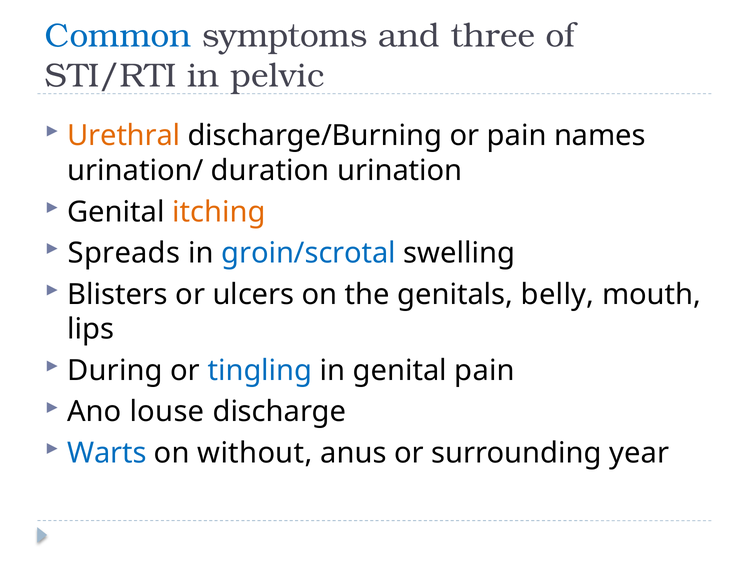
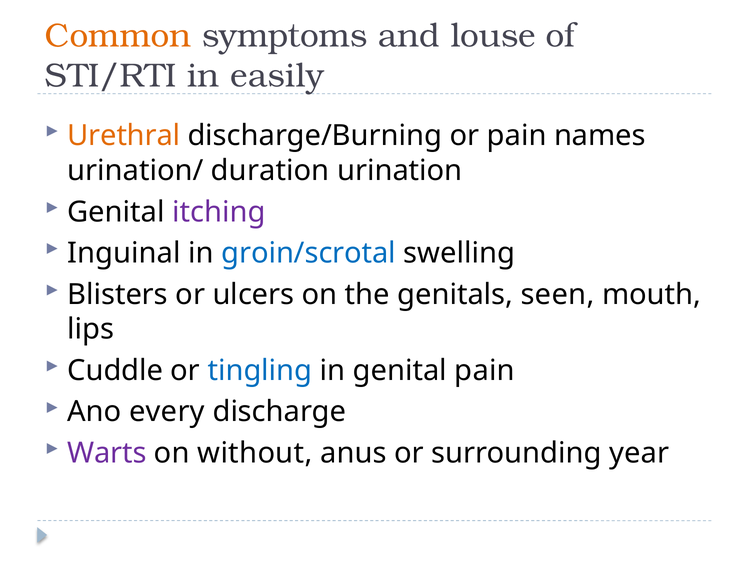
Common colour: blue -> orange (118, 36)
three: three -> louse (493, 36)
pelvic: pelvic -> easily (277, 76)
itching colour: orange -> purple (219, 212)
Spreads: Spreads -> Inguinal (124, 253)
belly: belly -> seen (558, 294)
During: During -> Cuddle (115, 370)
louse: louse -> every (167, 412)
Warts colour: blue -> purple (107, 453)
